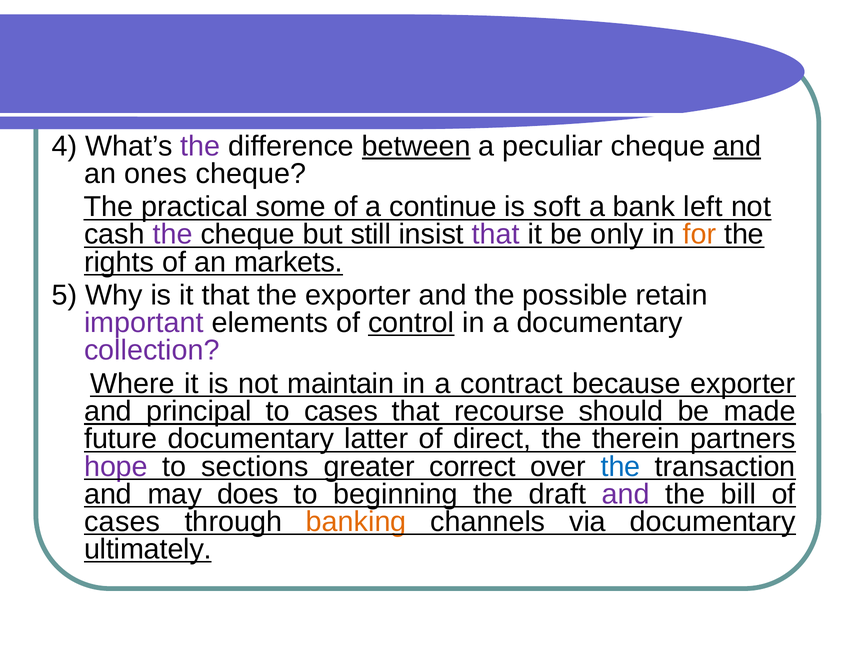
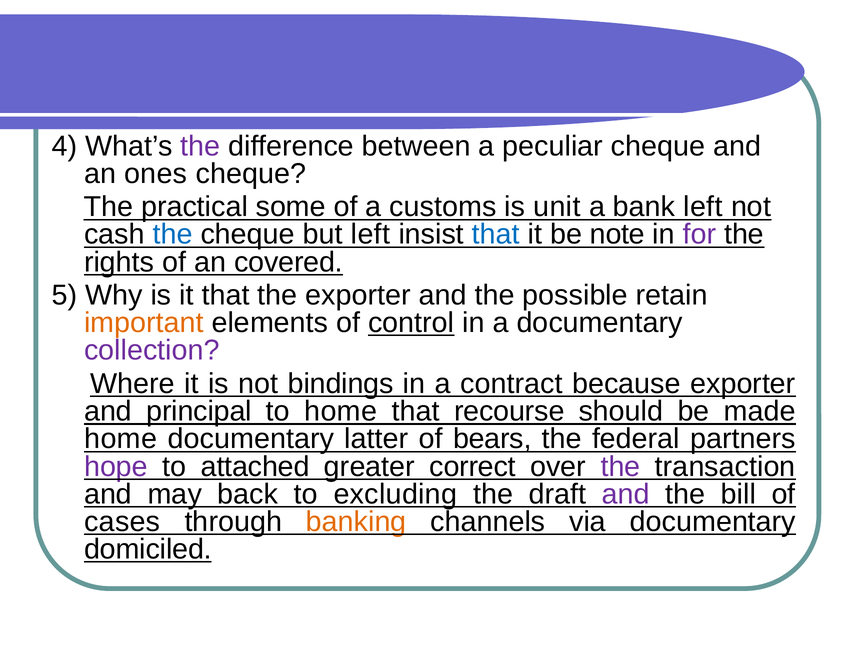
between underline: present -> none (416, 146)
and underline: present -> none (737, 146)
continue: continue -> customs (443, 207)
soft: soft -> unit (557, 207)
the colour: purple -> blue (173, 235)
but still: still -> left (370, 235)
that colour: purple -> blue (496, 235)
only: only -> note (617, 235)
for colour: orange -> purple (699, 235)
markets: markets -> covered (289, 262)
important colour: purple -> orange (144, 323)
maintain: maintain -> bindings (341, 384)
to cases: cases -> home (341, 412)
future: future -> home (121, 439)
direct: direct -> bears (492, 439)
therein: therein -> federal (636, 439)
sections: sections -> attached (255, 467)
the colour: blue -> purple (621, 467)
does: does -> back (248, 494)
beginning: beginning -> excluding (395, 494)
ultimately: ultimately -> domiciled (148, 550)
